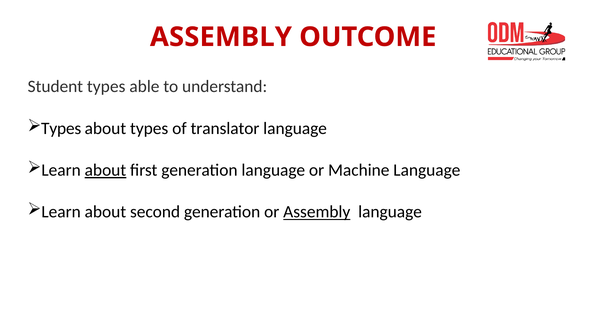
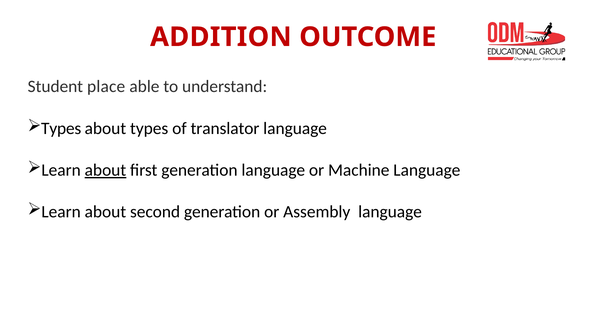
ASSEMBLY: ASSEMBLY -> ADDITION (221, 37)
Student types: types -> place (106, 86)
Assembly underline: present -> none (317, 212)
